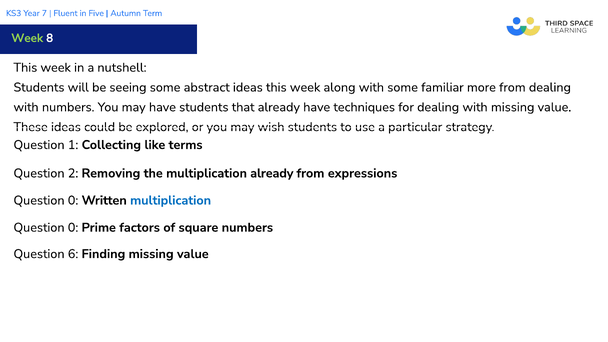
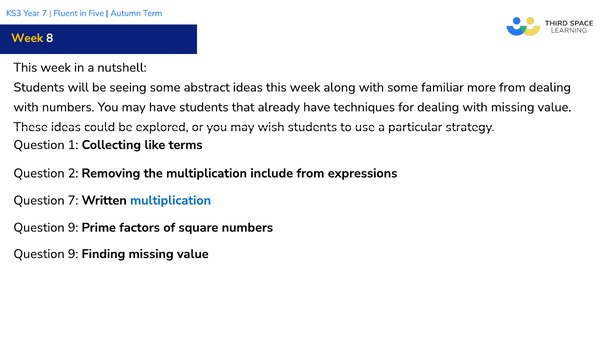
Week colour: light green -> yellow (27, 38)
multiplication already: already -> include (272, 173)
0: 0 -> 7 (73, 200)
0: 0 -> 9 (73, 228)
6: 6 -> 9 (73, 254)
